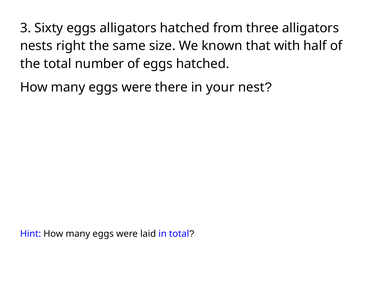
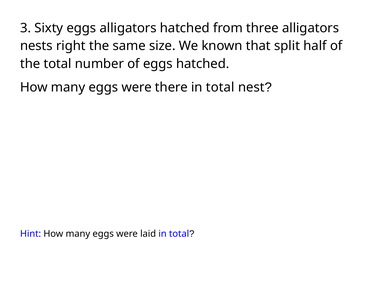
with: with -> split (287, 46)
there in your: your -> total (220, 87)
